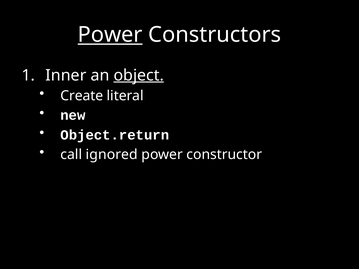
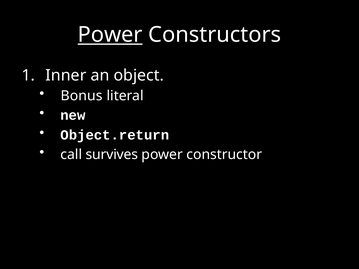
object underline: present -> none (139, 75)
Create: Create -> Bonus (82, 96)
ignored: ignored -> survives (112, 155)
